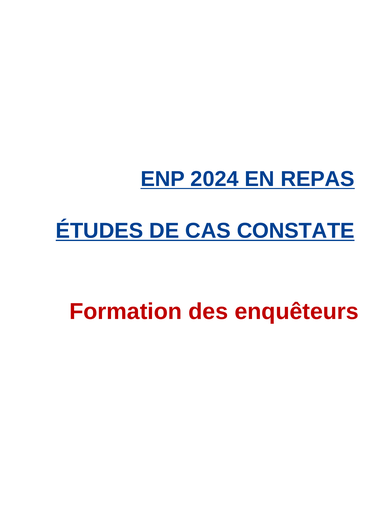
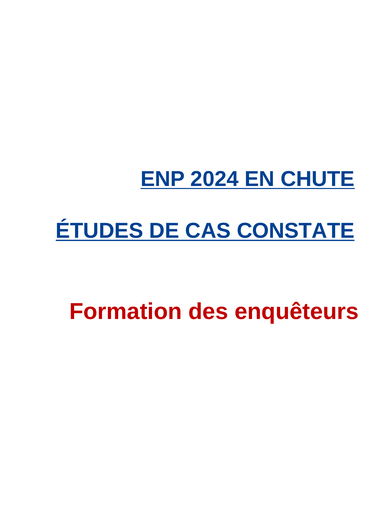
REPAS: REPAS -> CHUTE (318, 179)
